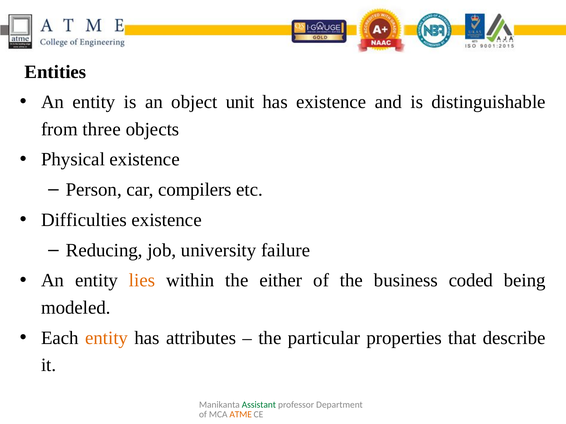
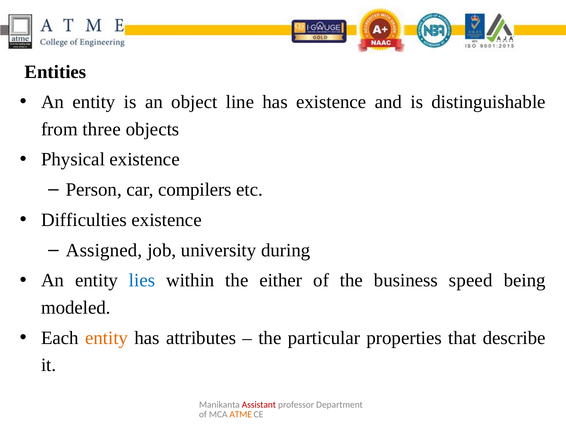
unit: unit -> line (240, 102)
Reducing: Reducing -> Assigned (104, 250)
failure: failure -> during (286, 250)
lies colour: orange -> blue (142, 281)
coded: coded -> speed (471, 281)
Assistant colour: green -> red (259, 405)
